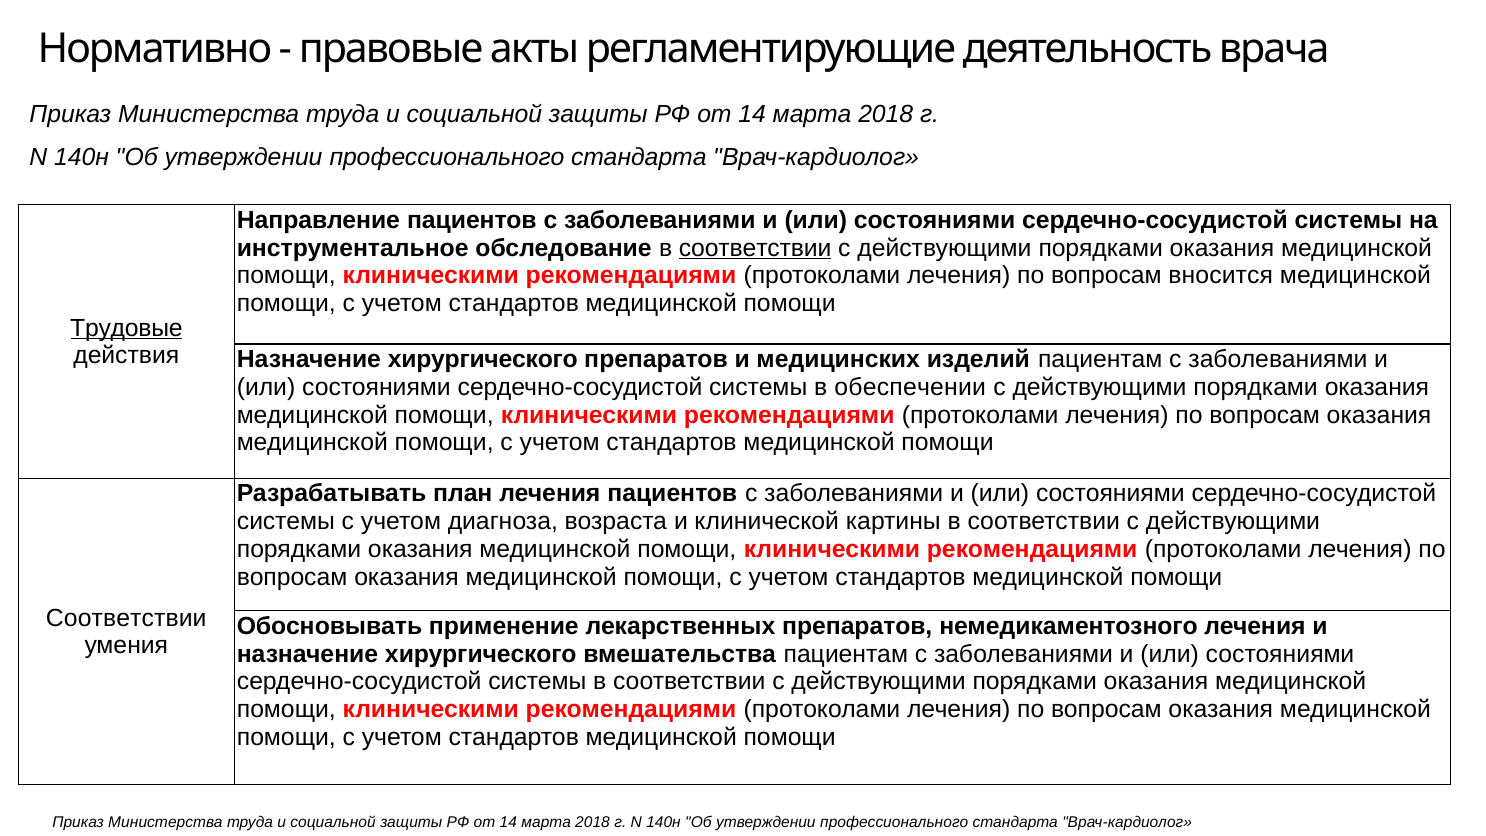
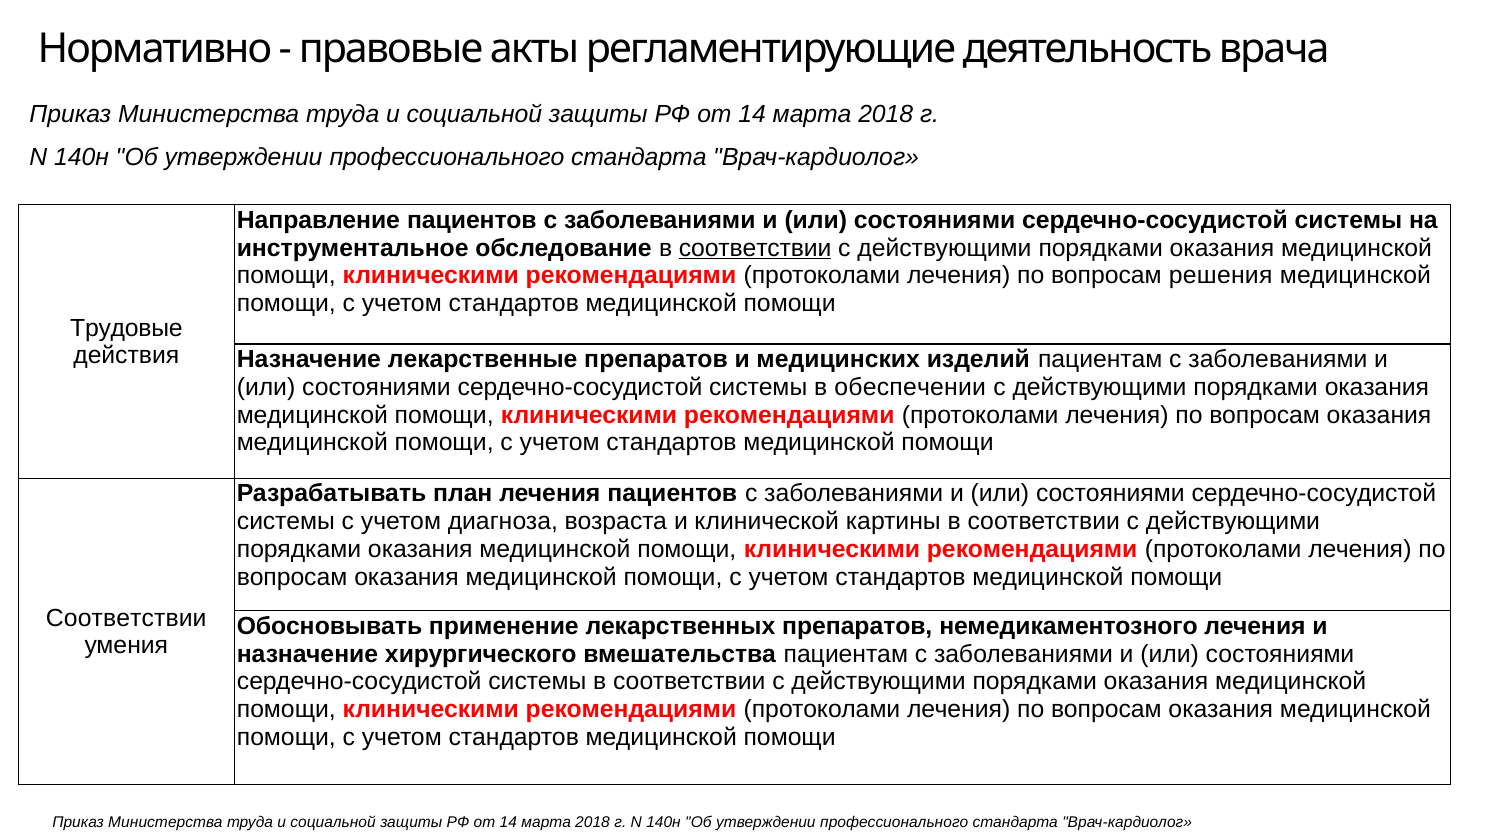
вносится: вносится -> решения (1221, 276)
Трудовые underline: present -> none (126, 328)
хирургического: хирургического -> лекарственные (483, 360)
